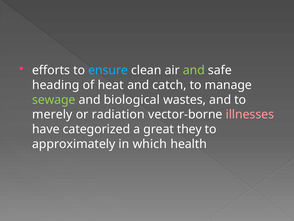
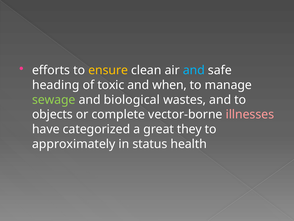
ensure colour: light blue -> yellow (108, 70)
and colour: light green -> light blue (194, 70)
heat: heat -> toxic (111, 85)
catch: catch -> when (170, 85)
merely: merely -> objects (52, 114)
radiation: radiation -> complete (118, 114)
which: which -> status (150, 144)
